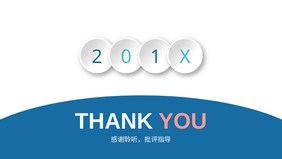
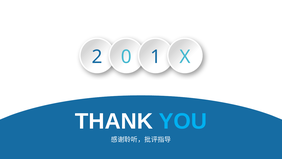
YOU colour: pink -> light blue (183, 121)
